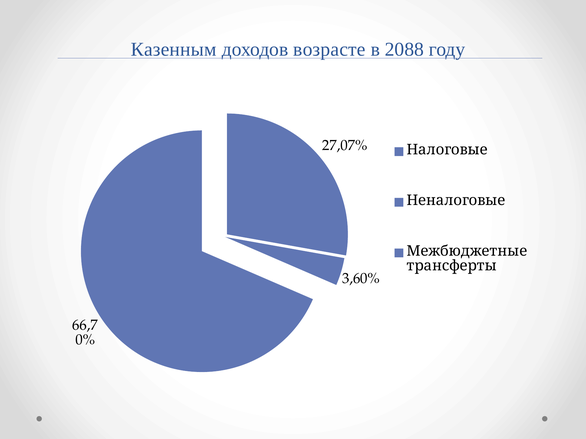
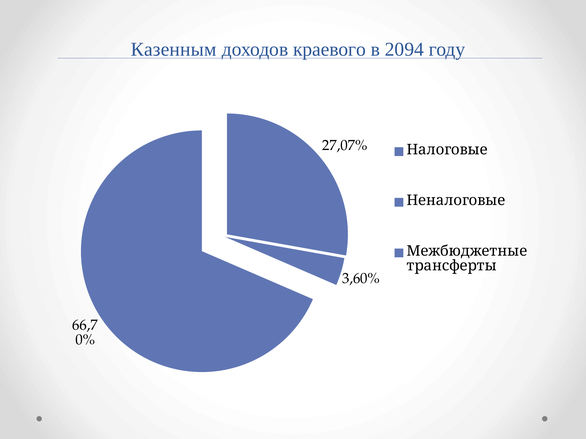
возрасте: возрасте -> краевого (330, 50)
2088: 2088 -> 2094 (404, 50)
